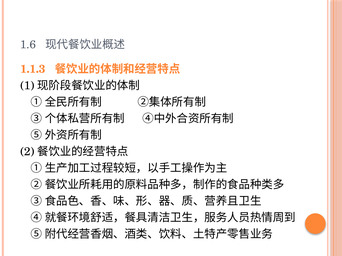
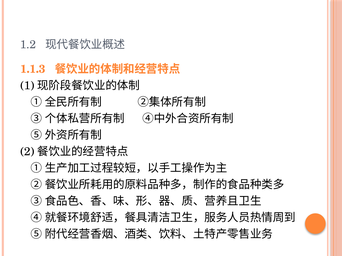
1.6: 1.6 -> 1.2 (28, 45)
